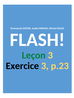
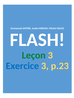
Exercice colour: black -> blue (22, 66)
